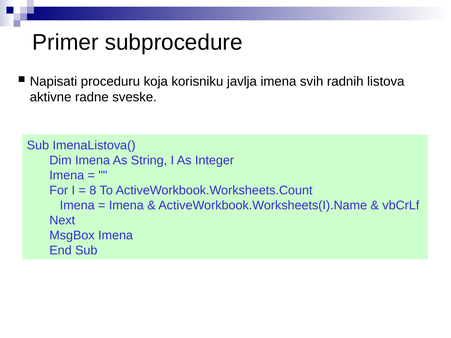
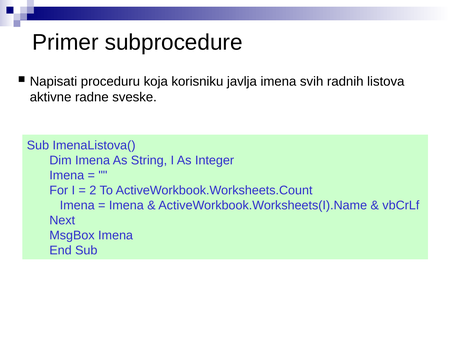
8: 8 -> 2 (93, 190)
